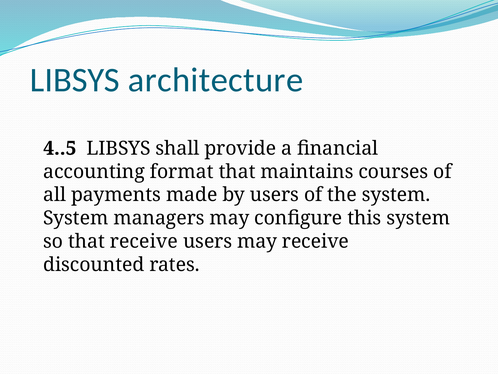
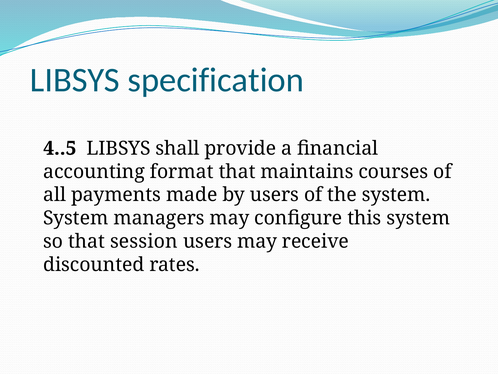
architecture: architecture -> specification (216, 80)
that receive: receive -> session (144, 241)
